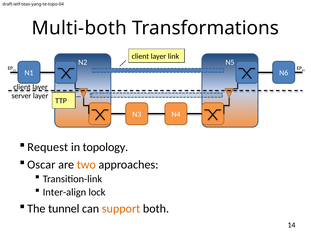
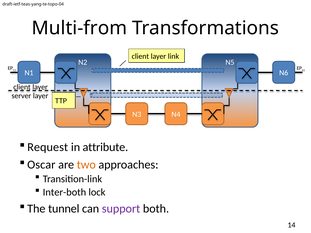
Multi-both: Multi-both -> Multi-from (79, 28)
topology: topology -> attribute (105, 147)
Inter-align: Inter-align -> Inter-both (64, 192)
support colour: orange -> purple (121, 209)
